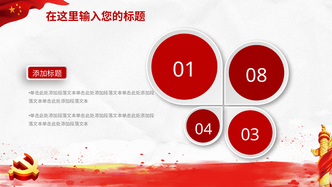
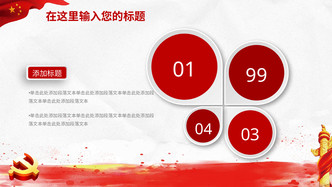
08: 08 -> 99 (257, 76)
